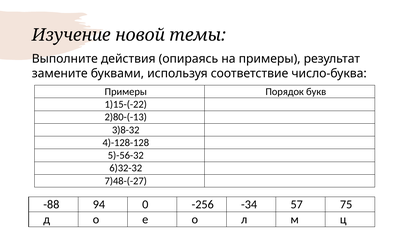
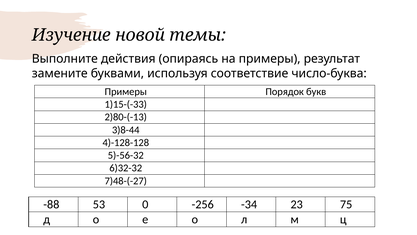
1)15-(-22: 1)15-(-22 -> 1)15-(-33 (126, 104)
3)8-32: 3)8-32 -> 3)8-44 (126, 130)
94: 94 -> 53 (99, 204)
57: 57 -> 23 (297, 204)
